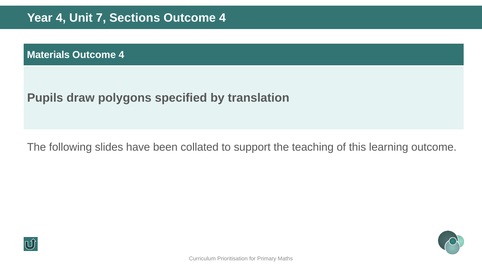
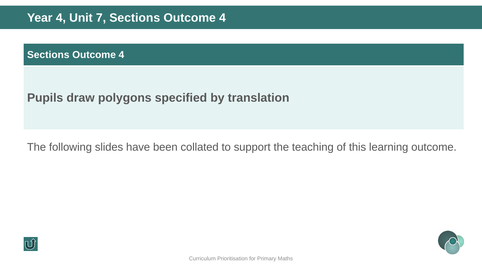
Materials: Materials -> Sections (48, 55)
